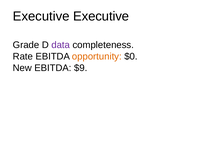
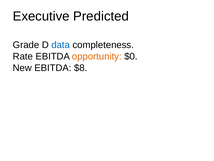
Executive Executive: Executive -> Predicted (101, 16)
data colour: purple -> blue (61, 45)
$9: $9 -> $8 (81, 68)
